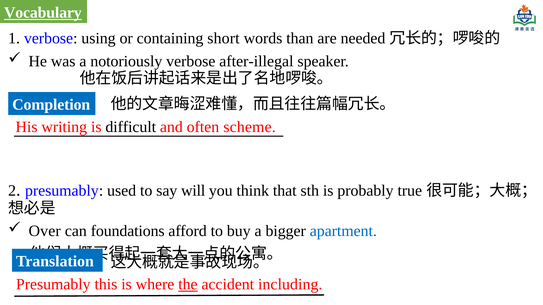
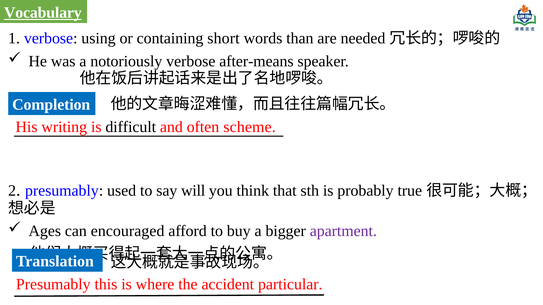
after-illegal: after-illegal -> after-means (256, 61)
Over: Over -> Ages (45, 231)
foundations: foundations -> encouraged (128, 231)
apartment colour: blue -> purple (343, 231)
the underline: present -> none (188, 285)
including: including -> particular (290, 285)
